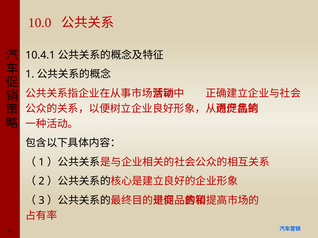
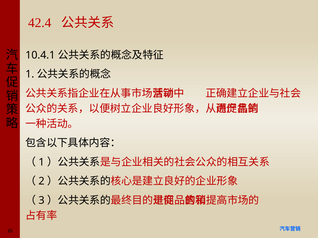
10.0: 10.0 -> 42.4 (40, 23)
